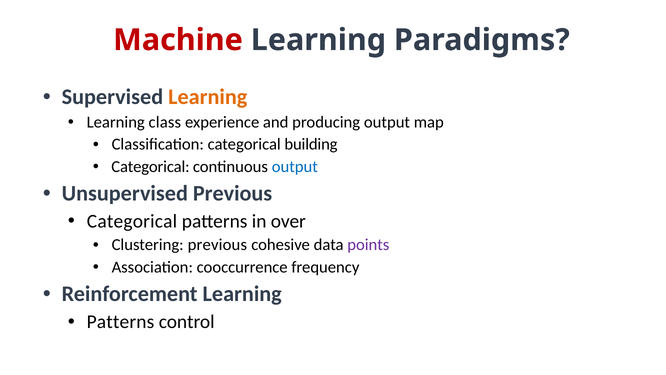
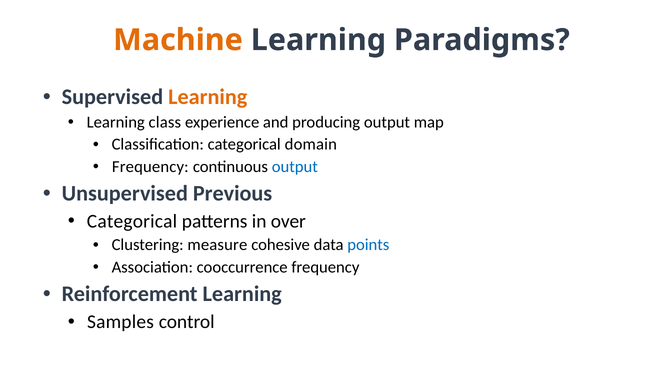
Machine colour: red -> orange (178, 40)
building: building -> domain (311, 144)
Categorical: Categorical -> Frequency (150, 167)
Clustering previous: previous -> measure (217, 245)
points colour: purple -> blue (368, 245)
Patterns: Patterns -> Samples (120, 321)
